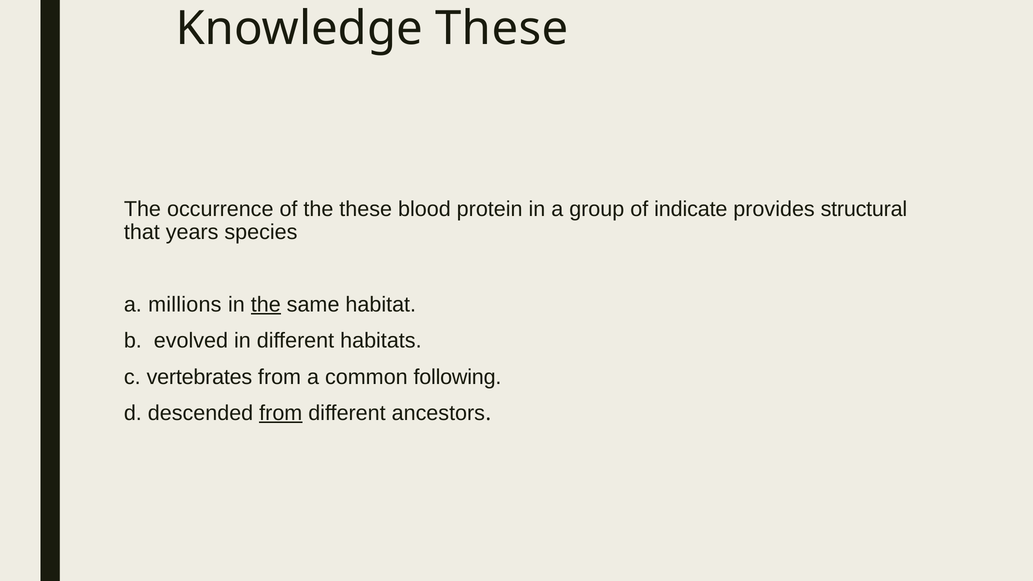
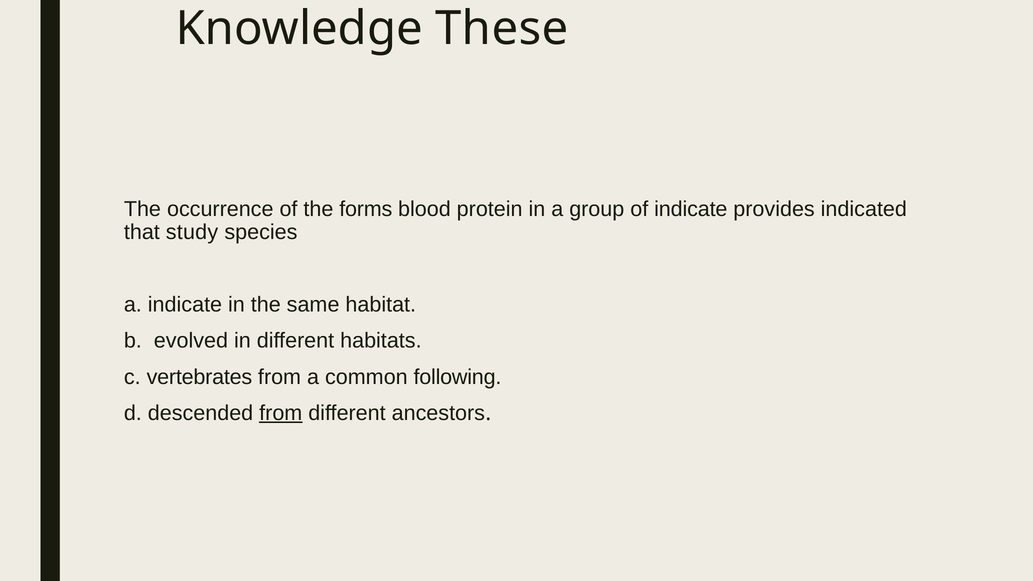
the these: these -> forms (366, 209)
structural: structural -> indicated (864, 209)
years: years -> study (192, 232)
a millions: millions -> indicate (185, 305)
the underline: present -> none (266, 305)
